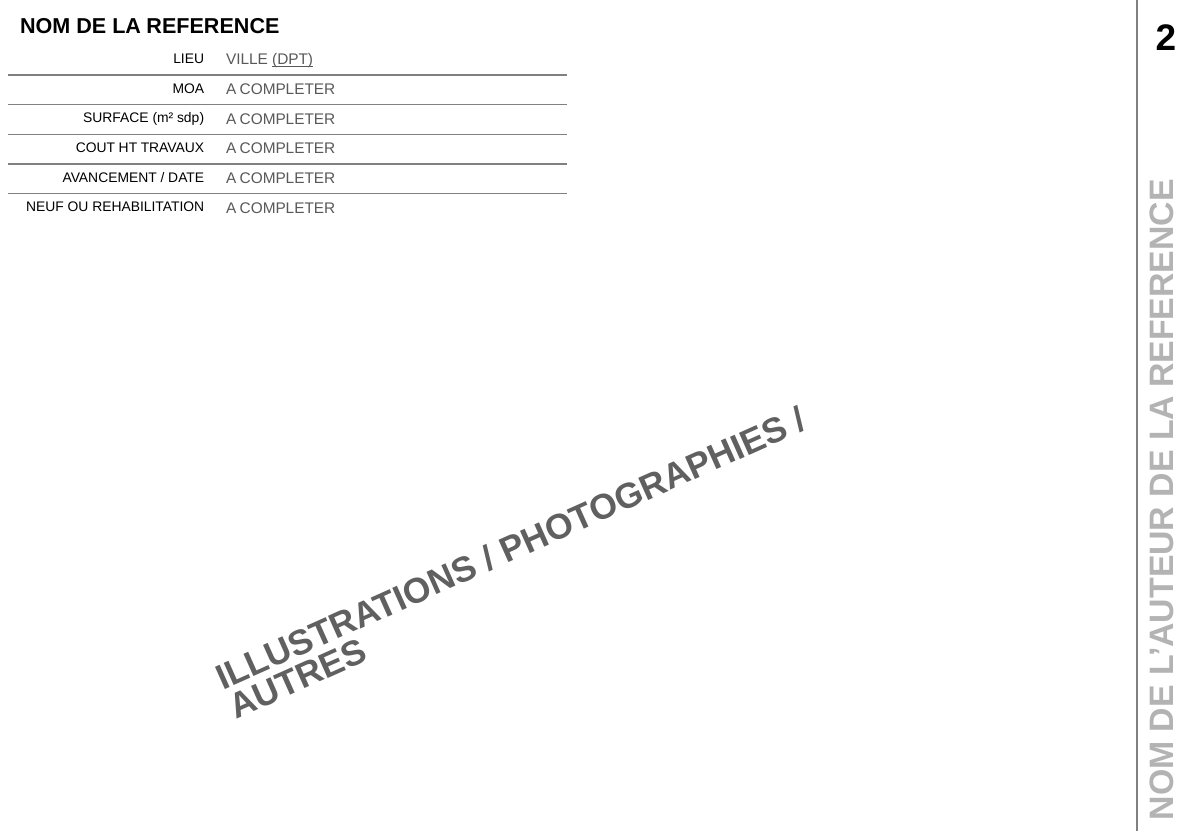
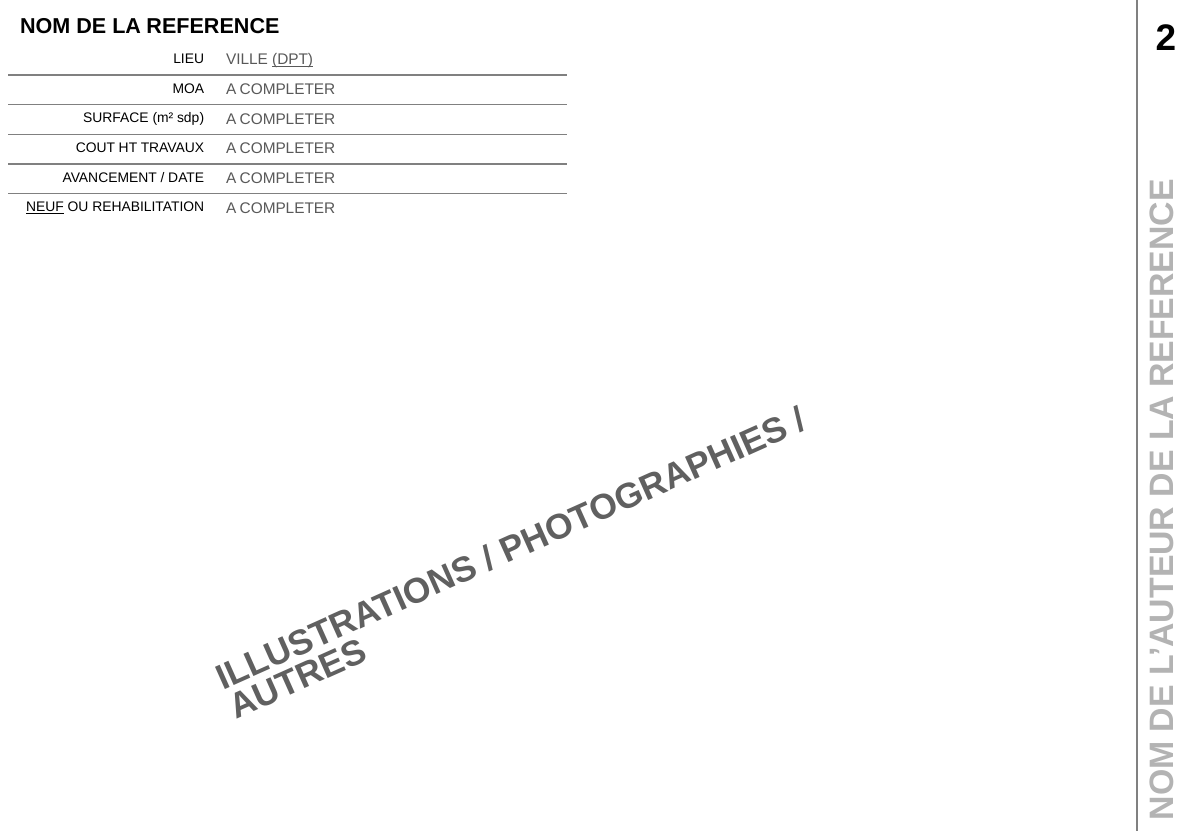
NEUF underline: none -> present (45, 207)
